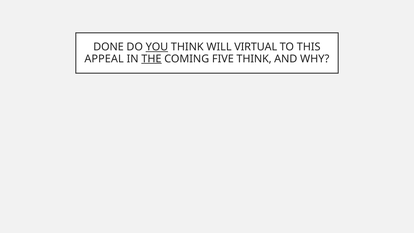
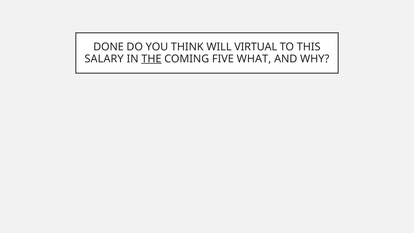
YOU underline: present -> none (157, 47)
APPEAL: APPEAL -> SALARY (104, 59)
FIVE THINK: THINK -> WHAT (254, 59)
